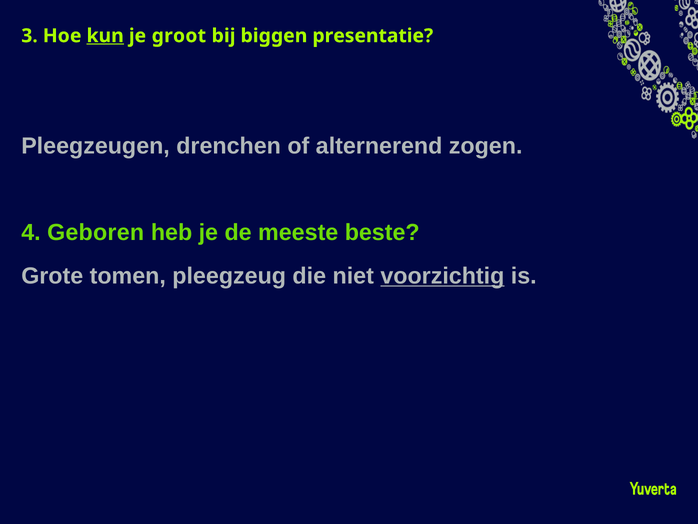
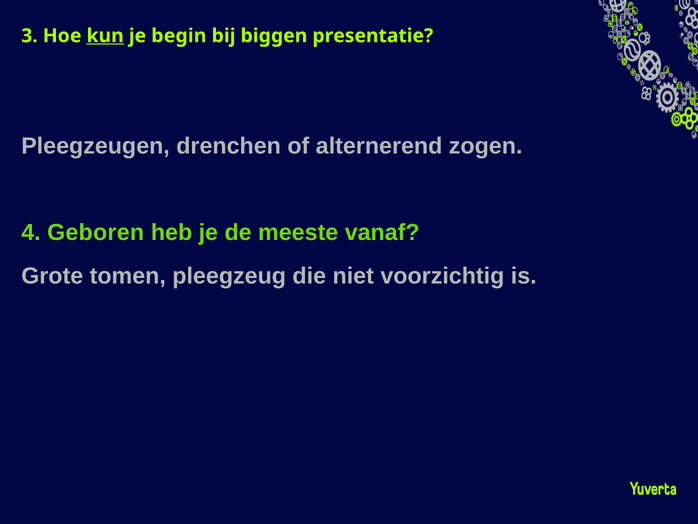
groot: groot -> begin (179, 36)
beste: beste -> vanaf (382, 232)
voorzichtig underline: present -> none (442, 276)
